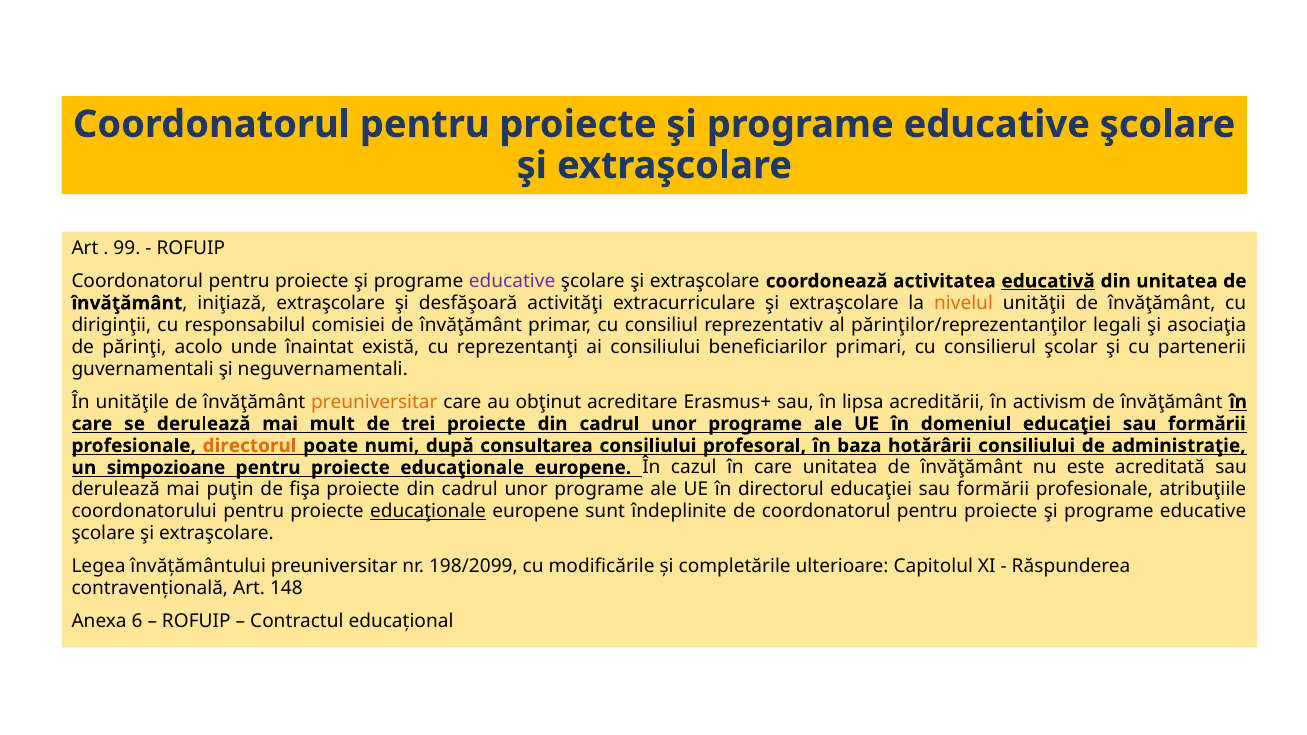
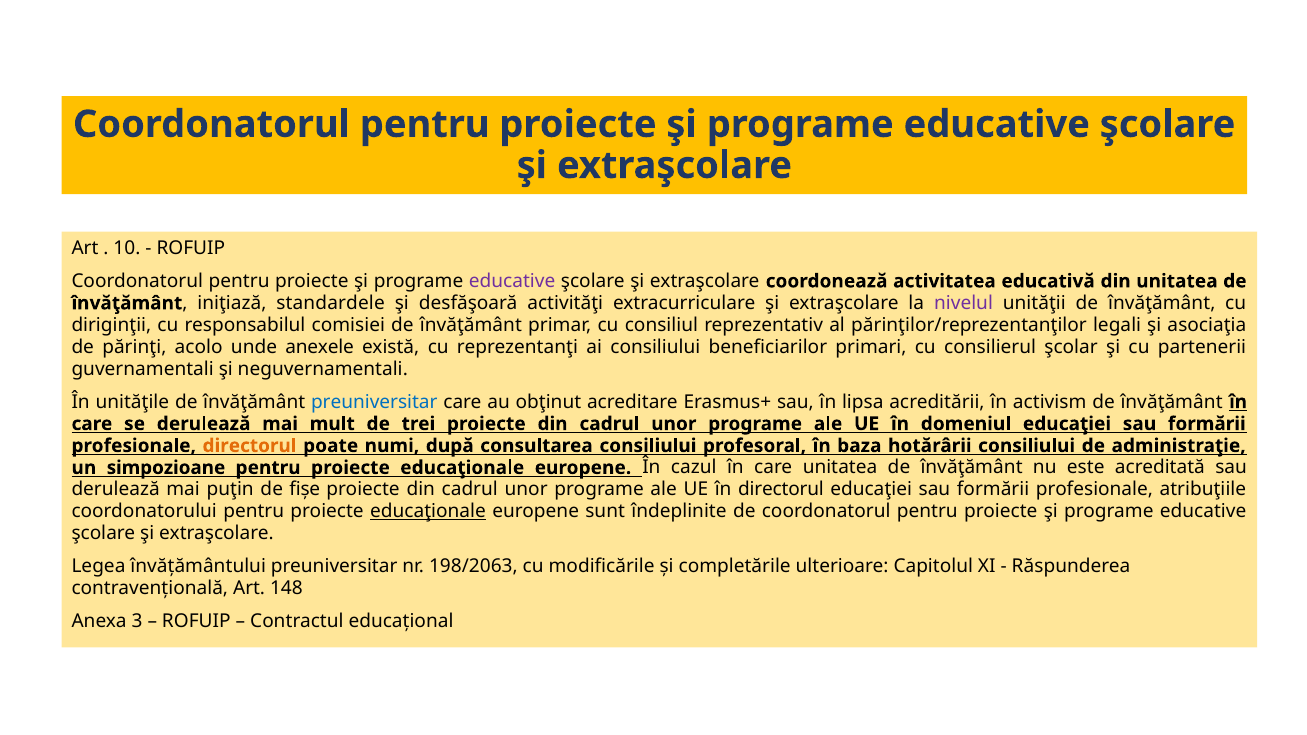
99: 99 -> 10 (127, 248)
educativă underline: present -> none (1048, 281)
iniţiază extraşcolare: extraşcolare -> standardele (331, 303)
nivelul colour: orange -> purple (964, 303)
înaintat: înaintat -> anexele (320, 347)
preuniversitar colour: orange -> blue (374, 402)
fişa: fişa -> fișe (305, 490)
198/2099: 198/2099 -> 198/2063 (473, 566)
6: 6 -> 3 (137, 621)
